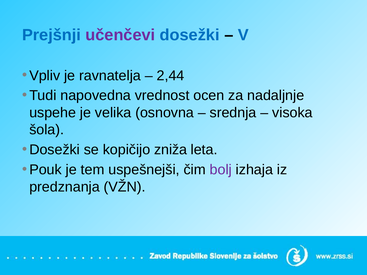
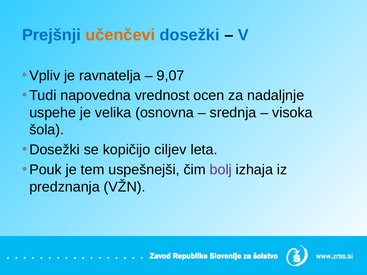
učenčevi colour: purple -> orange (120, 35)
2,44: 2,44 -> 9,07 (171, 76)
zniža: zniža -> ciljev (170, 150)
